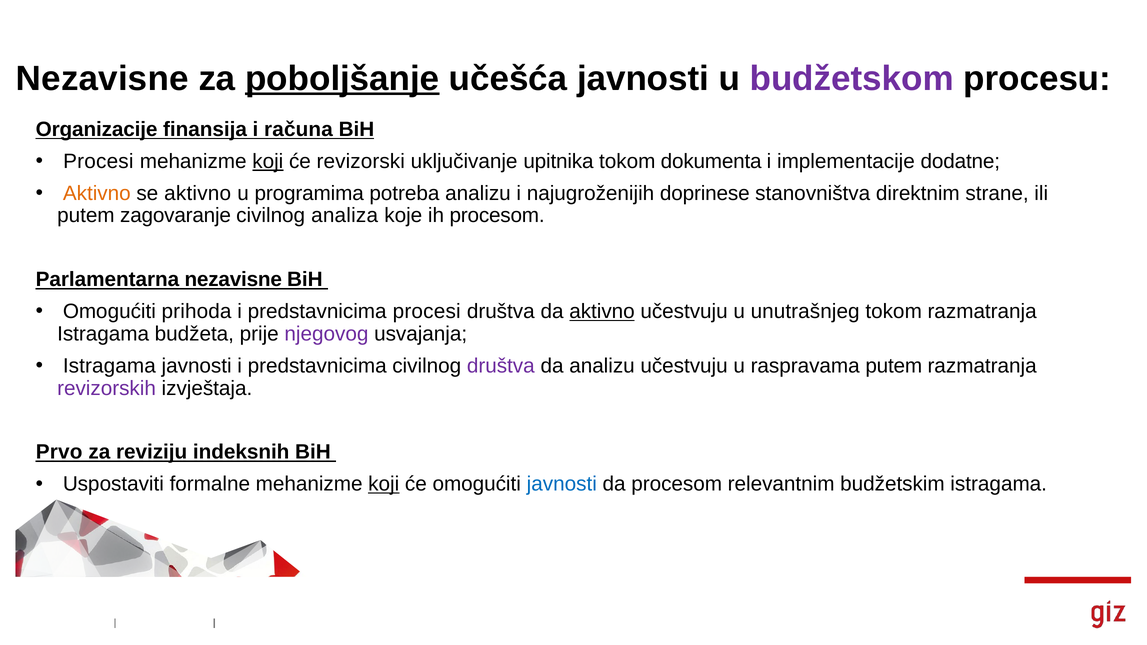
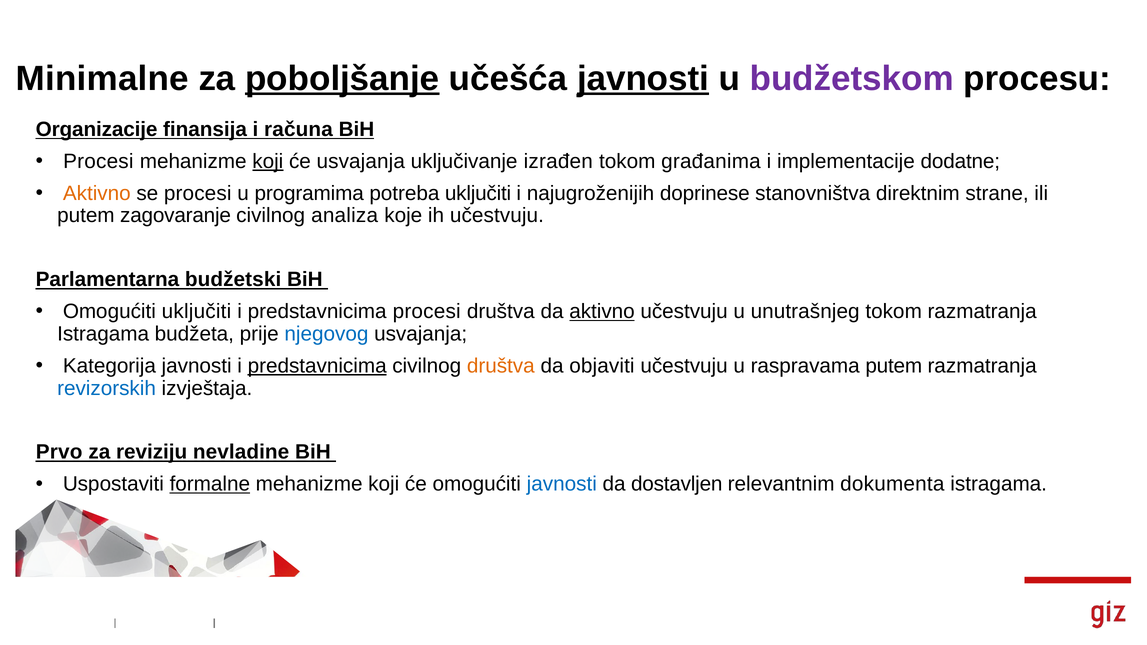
Nezavisne: Nezavisne -> Minimalne (102, 79)
javnosti underline: none -> present (643, 79)
će revizorski: revizorski -> usvajanja (361, 161)
upitnika: upitnika -> izrađen (558, 161)
dokumenta: dokumenta -> građanima (711, 161)
se aktivno: aktivno -> procesi (198, 193)
potreba analizu: analizu -> uključiti (478, 193)
ih procesom: procesom -> učestvuju (497, 216)
Parlamentarna nezavisne: nezavisne -> budžetski (233, 280)
Omogućiti prihoda: prihoda -> uključiti (197, 312)
njegovog colour: purple -> blue (326, 334)
Istragama: Istragama -> Kategorija (109, 366)
predstavnicima underline: none -> present (317, 366)
društva colour: purple -> orange (501, 366)
da analizu: analizu -> objaviti (602, 366)
revizorskih colour: purple -> blue (107, 388)
indeksnih: indeksnih -> nevladine (241, 452)
formalne underline: none -> present (210, 484)
koji underline: present -> none (384, 484)
da procesom: procesom -> dostavljen (677, 484)
budžetskim: budžetskim -> dokumenta (892, 484)
